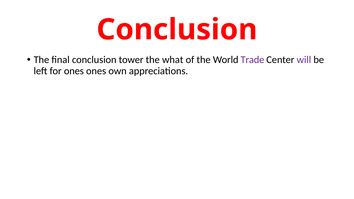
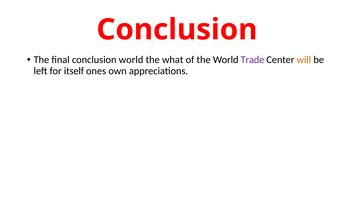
conclusion tower: tower -> world (131, 60)
will colour: purple -> orange (304, 60)
for ones: ones -> itself (74, 71)
